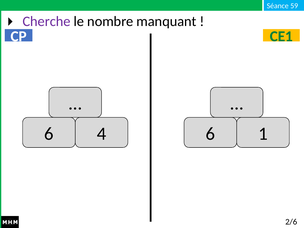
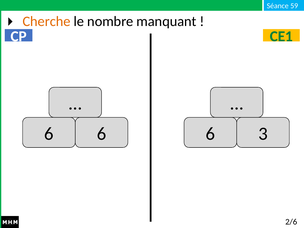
Cherche colour: purple -> orange (47, 21)
6 4: 4 -> 6 (102, 134)
1: 1 -> 3 (263, 134)
